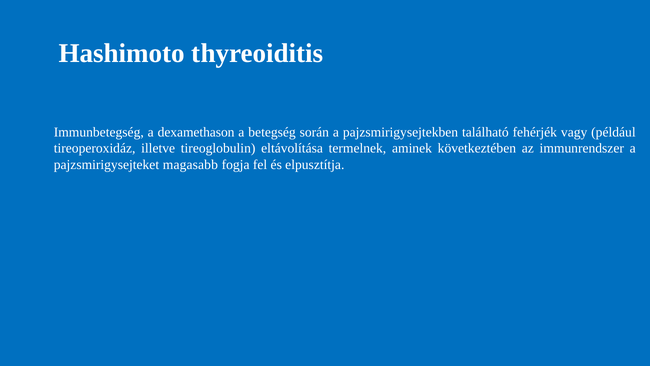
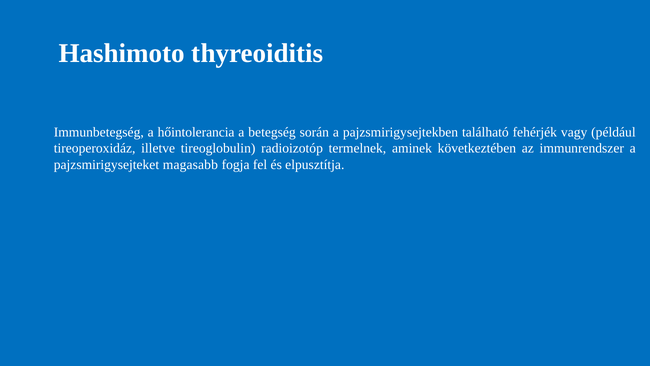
dexamethason: dexamethason -> hőintolerancia (196, 132)
eltávolítása: eltávolítása -> radioizotóp (292, 148)
